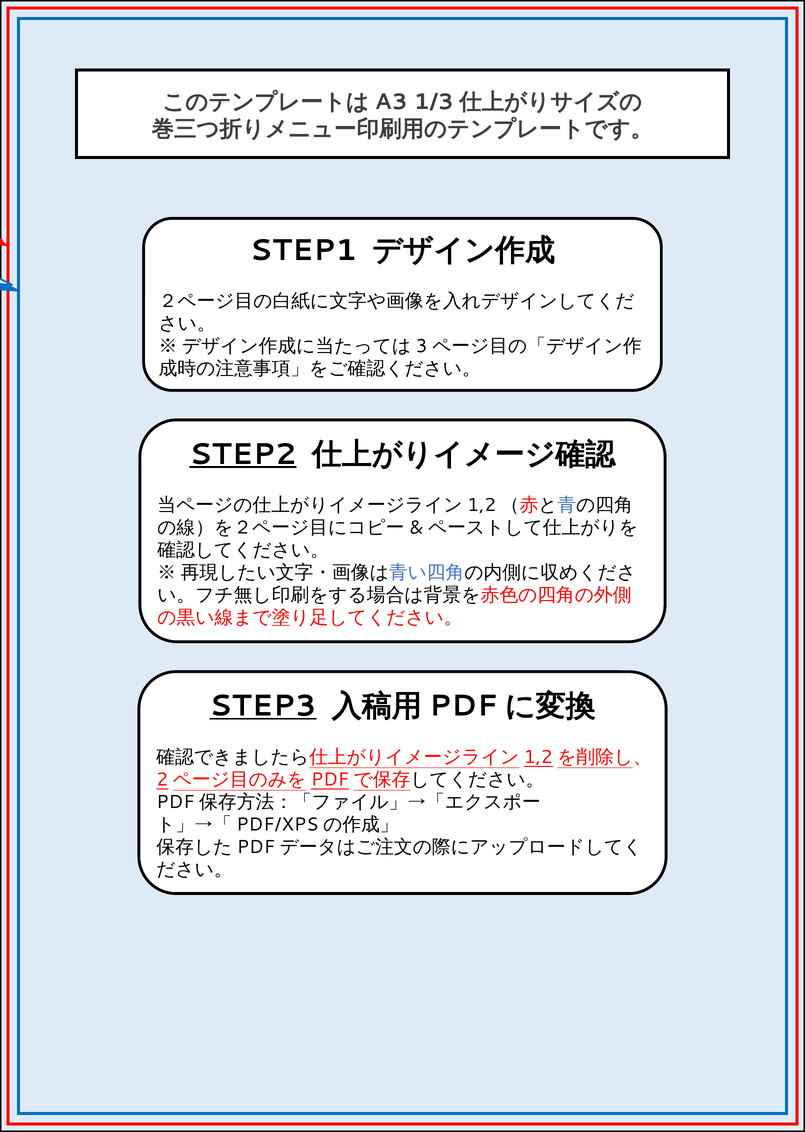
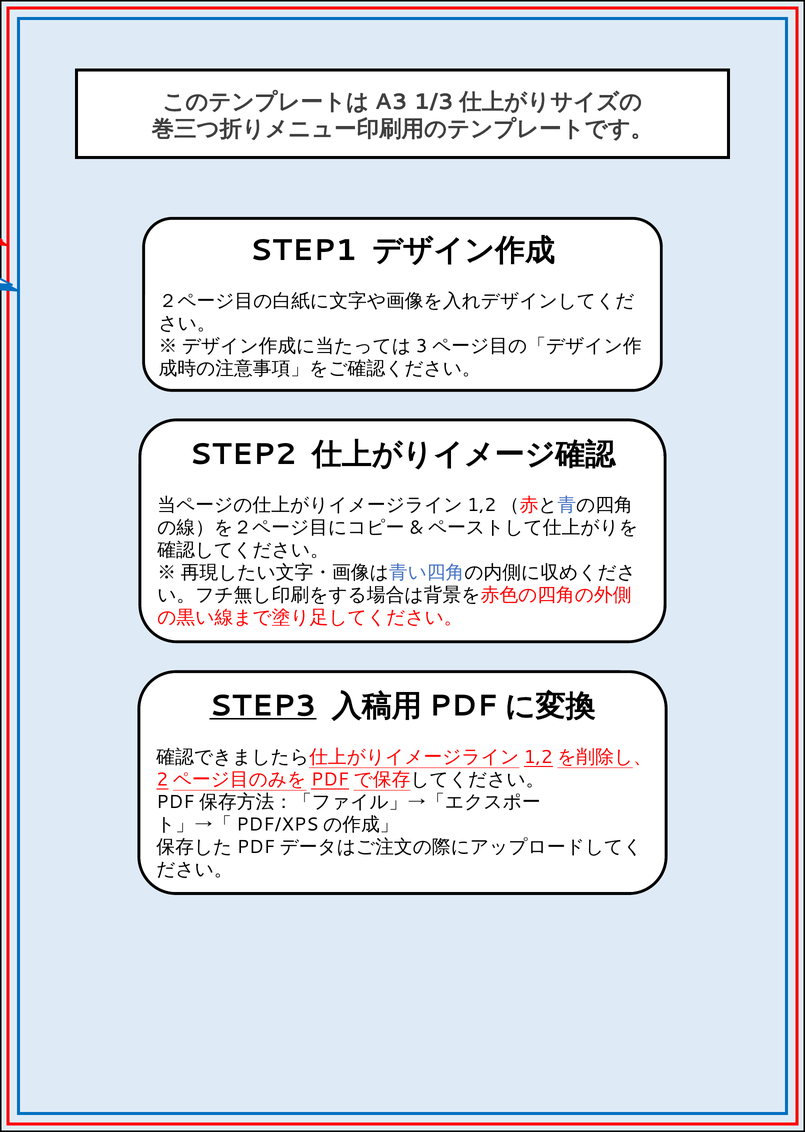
STEP2 underline: present -> none (243, 454)
